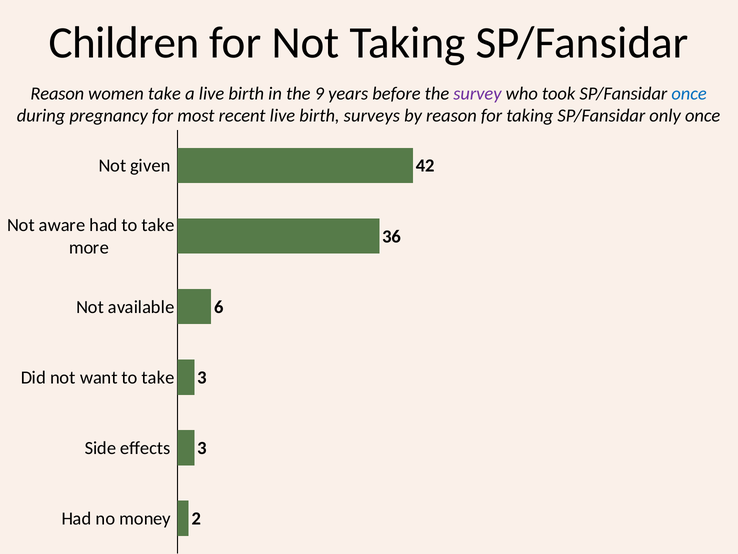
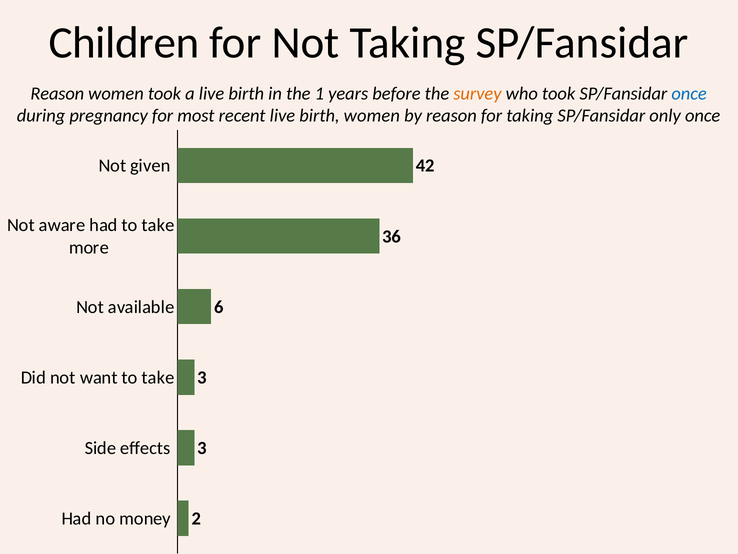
women take: take -> took (164, 93)
9: 9 -> 1 (319, 93)
survey colour: purple -> orange (477, 93)
birth surveys: surveys -> women (372, 116)
